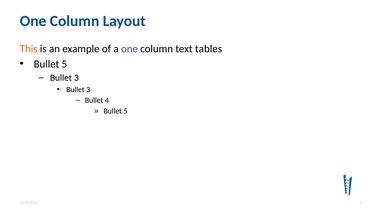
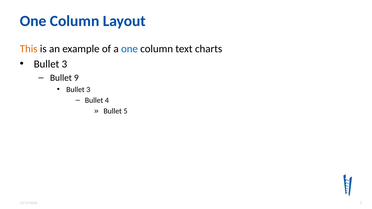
one colour: purple -> blue (129, 49)
tables: tables -> charts (209, 49)
5: 5 -> 3 (64, 64)
3: 3 -> 9 (76, 78)
